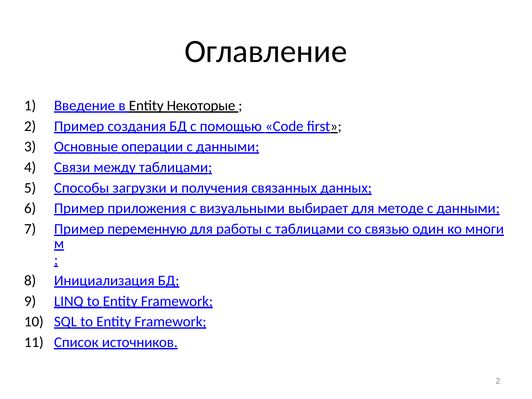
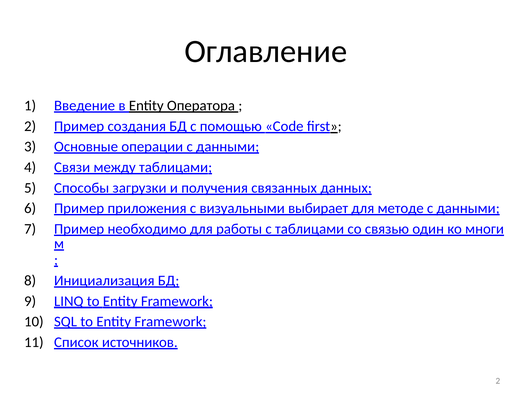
Некоторые: Некоторые -> Оператора (201, 106)
переменную: переменную -> необходимо (147, 229)
